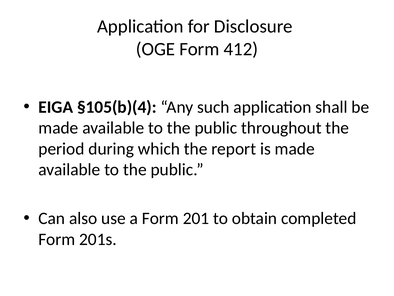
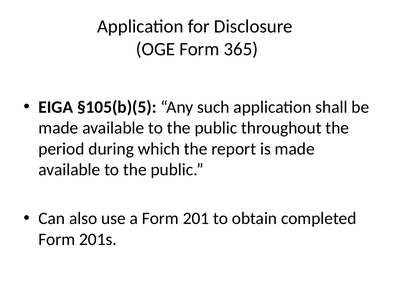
412: 412 -> 365 (241, 49)
§105(b)(4: §105(b)(4 -> §105(b)(5 (117, 107)
